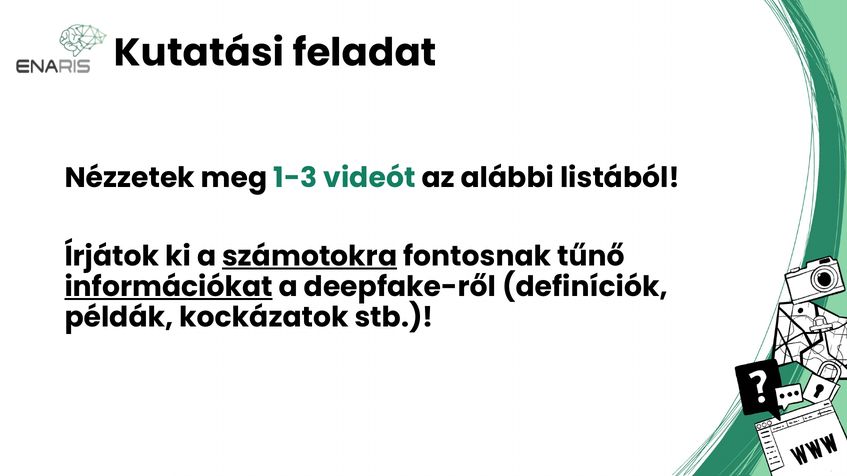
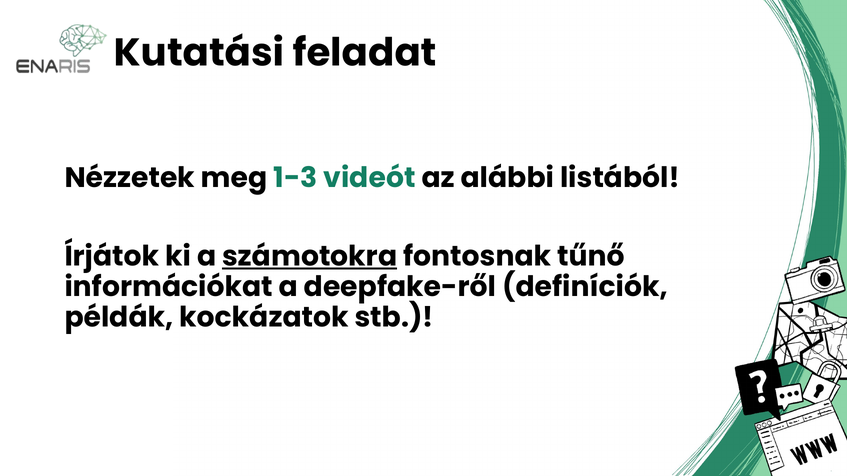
információkat underline: present -> none (169, 287)
